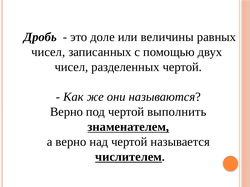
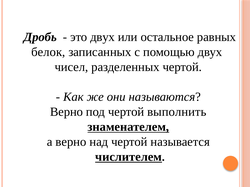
это доле: доле -> двух (103, 37)
величины: величины -> остальное (167, 37)
чисел: чисел -> белок (48, 52)
